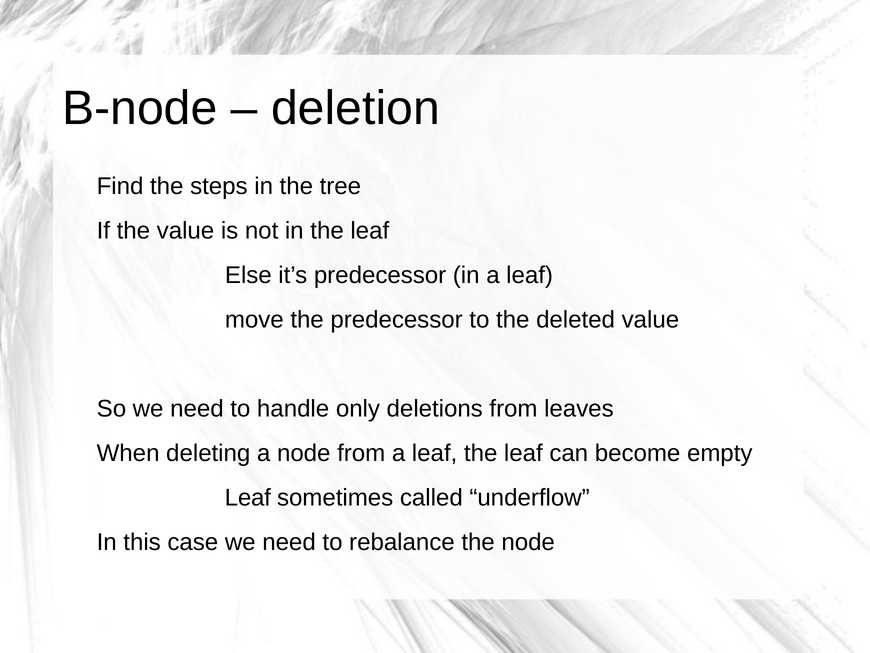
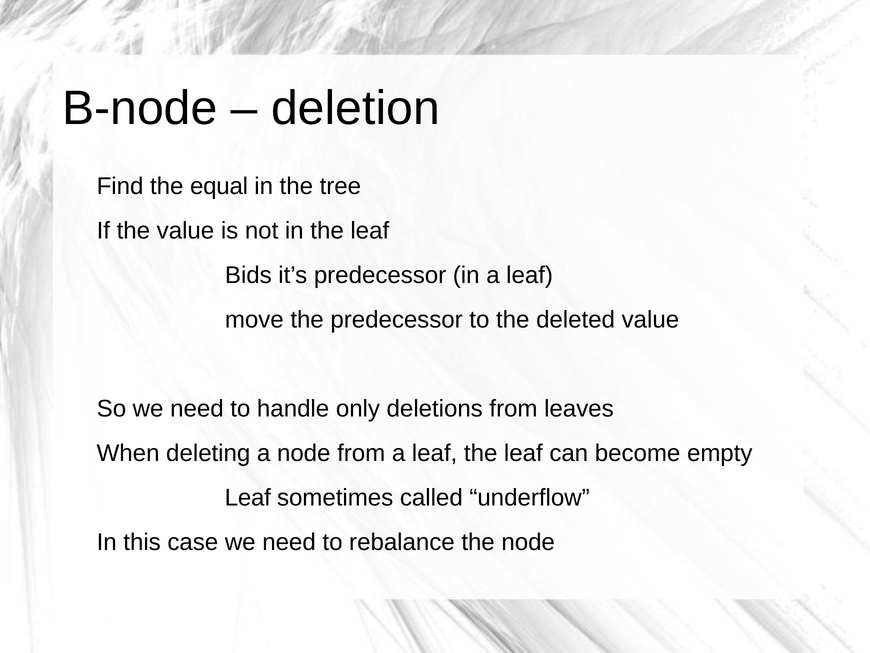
steps: steps -> equal (219, 186)
Else: Else -> Bids (248, 275)
